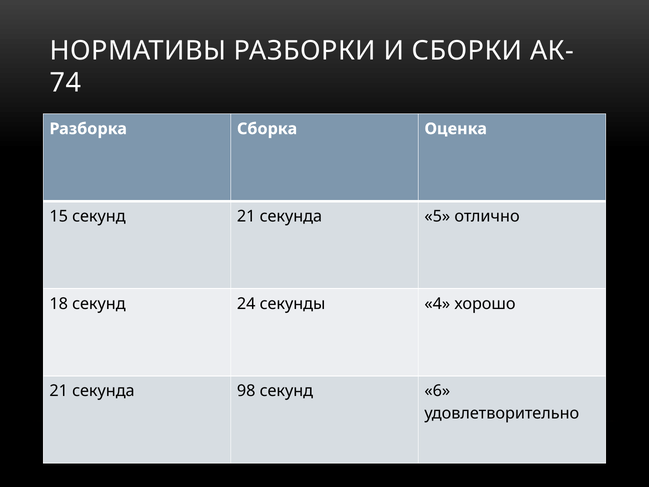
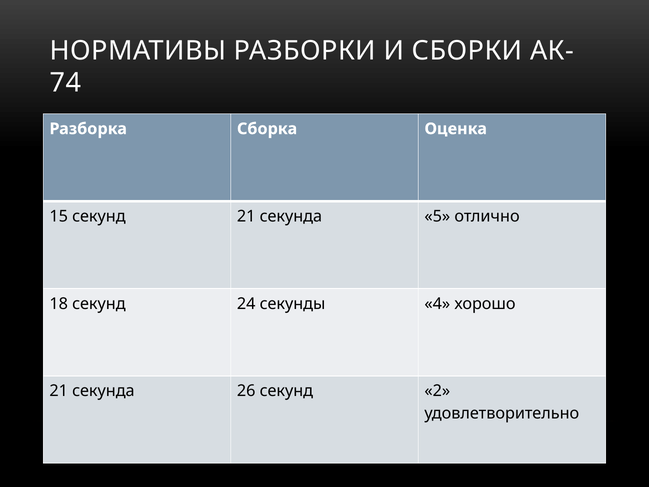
98: 98 -> 26 (246, 391)
6: 6 -> 2 (437, 391)
